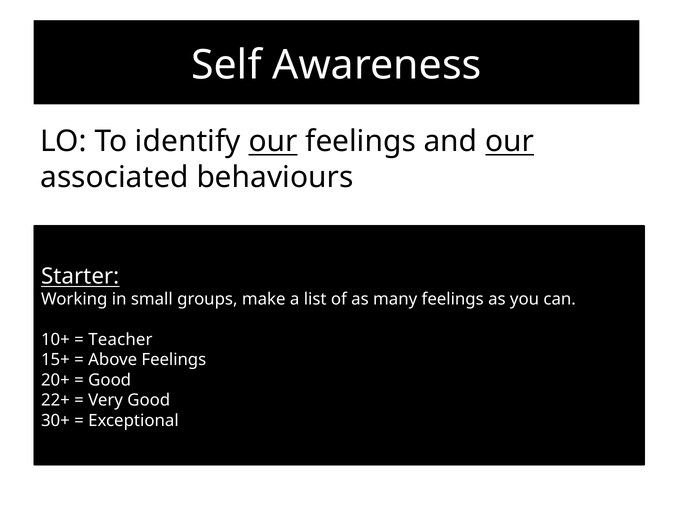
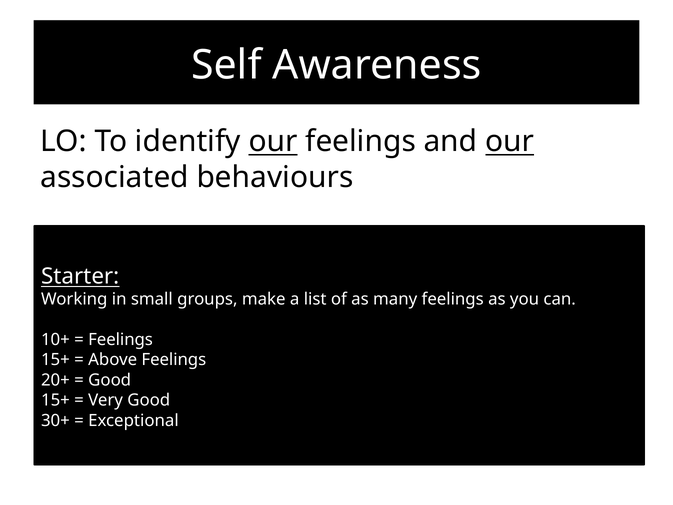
Teacher: Teacher -> Feelings (121, 340)
22+: 22+ -> 15+ (55, 400)
